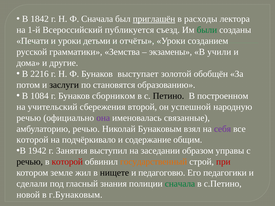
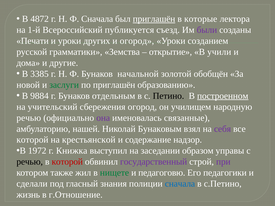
1842: 1842 -> 4872 (40, 19)
расходы: расходы -> которые (201, 19)
были colour: green -> purple (207, 30)
детьми: детьми -> других (97, 41)
и отчёты: отчёты -> огород (137, 41)
экзамены: экзамены -> открытие (171, 52)
2216: 2216 -> 3385 (40, 74)
выступает: выступает -> начальной (138, 74)
потом: потом -> новой (28, 85)
заслуги colour: black -> green (64, 85)
по становятся: становятся -> приглашён (114, 85)
1084: 1084 -> 9884 (40, 96)
сборником: сборником -> отдельным (114, 96)
построенном underline: none -> present (223, 96)
сбережения второй: второй -> огород (142, 107)
успешной: успешной -> училищем (191, 107)
амбулаторию речью: речью -> нашей (86, 129)
подчёркивало: подчёркивало -> крестьянской (89, 140)
общим: общим -> надзор (188, 140)
1942: 1942 -> 1972 (37, 151)
Занятия: Занятия -> Книжка (72, 151)
государственный colour: orange -> purple (154, 162)
при colour: red -> purple (223, 162)
земле: земле -> также (62, 173)
нищете colour: black -> green (114, 173)
сначала colour: green -> blue (180, 184)
новой: новой -> жизнь (28, 195)
г.Бунаковым: г.Бунаковым -> г.Отношение (76, 195)
